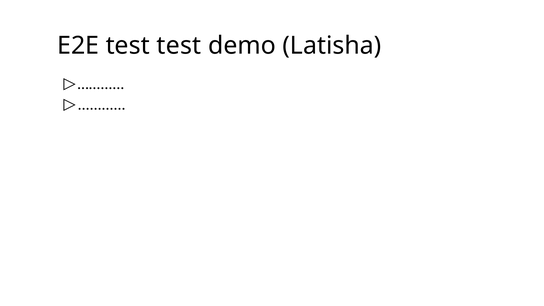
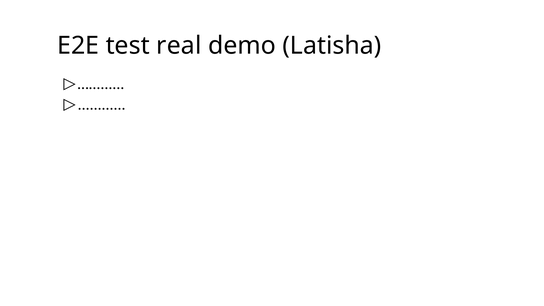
test test: test -> real (179, 46)
